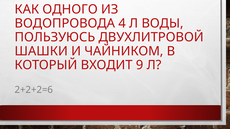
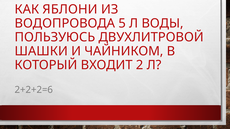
ОДНОГО: ОДНОГО -> ЯБЛОНИ (70, 9)
4: 4 -> 5 (122, 23)
9: 9 -> 2 (140, 65)
